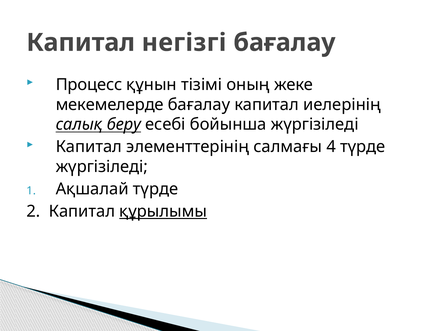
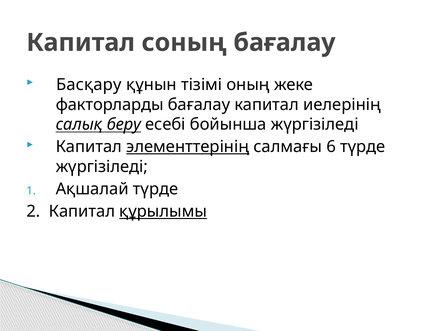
негізгі: негізгі -> соның (184, 43)
Процесс: Процесс -> Басқару (89, 85)
мекемелерде: мекемелерде -> факторларды (110, 105)
элементтерінің underline: none -> present (188, 147)
4: 4 -> 6 (331, 147)
